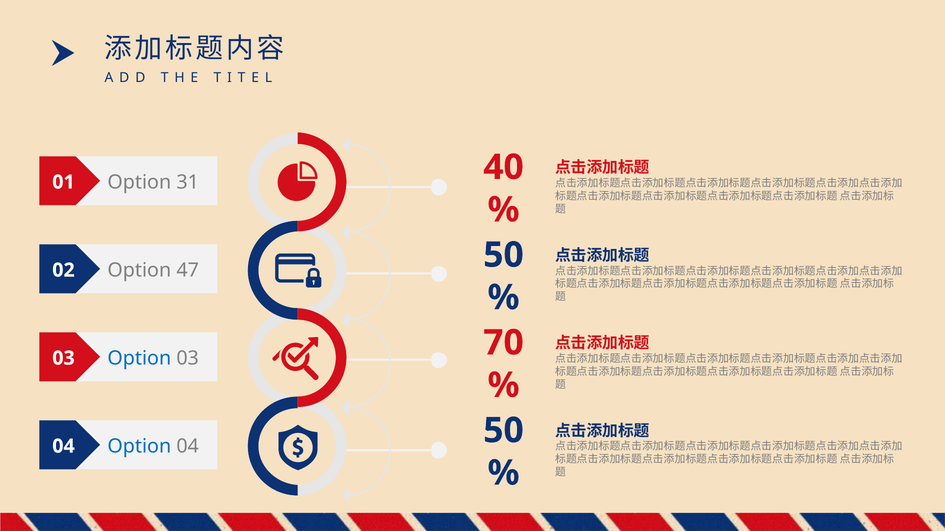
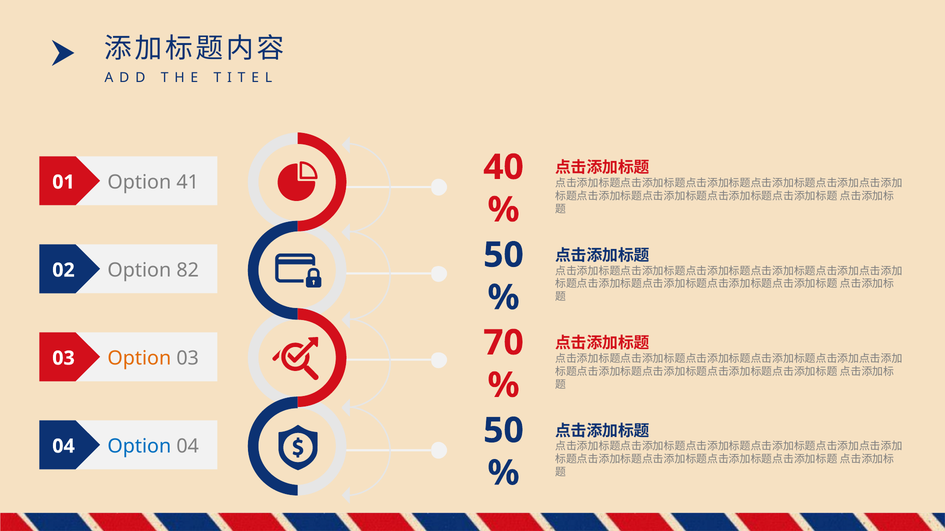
31: 31 -> 41 (188, 182)
47: 47 -> 82 (188, 270)
Option colour: blue -> orange (139, 359)
